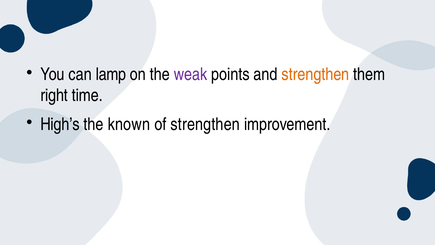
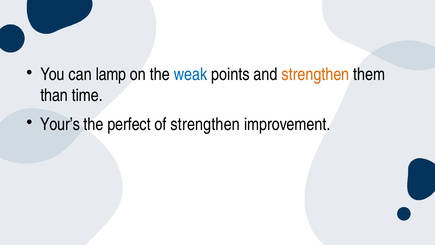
weak colour: purple -> blue (191, 74)
right: right -> than (54, 95)
High’s: High’s -> Your’s (60, 124)
known: known -> perfect (129, 124)
